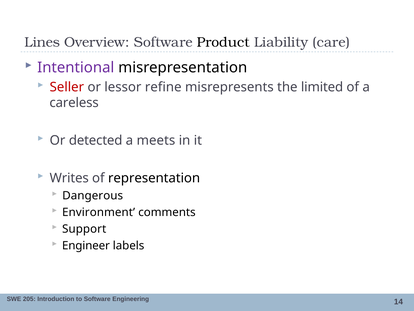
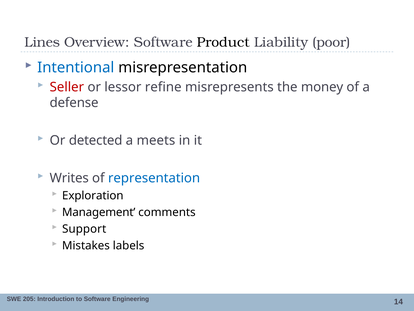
care: care -> poor (331, 42)
Intentional colour: purple -> blue (76, 67)
limited: limited -> money (322, 87)
careless: careless -> defense (74, 103)
representation colour: black -> blue (154, 178)
Dangerous: Dangerous -> Exploration (93, 195)
Environment: Environment -> Management (99, 212)
Engineer: Engineer -> Mistakes (86, 245)
